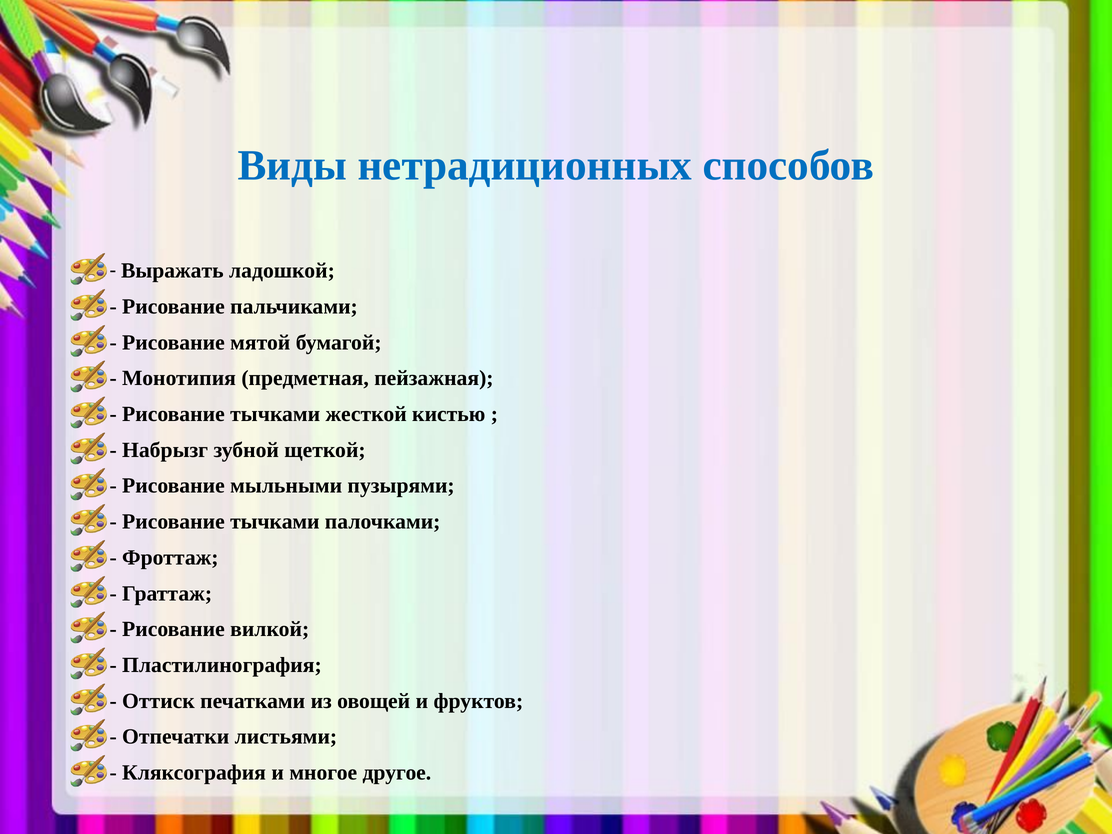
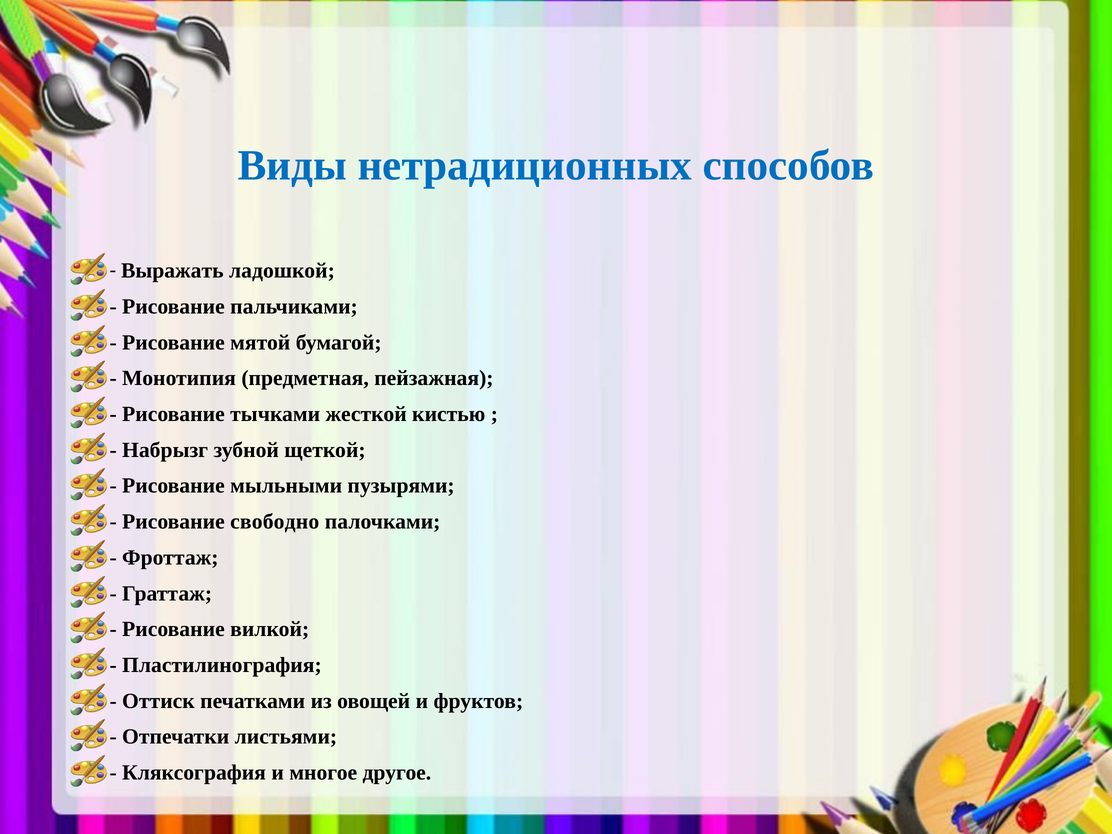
тычками: тычками -> свободно (275, 522)
